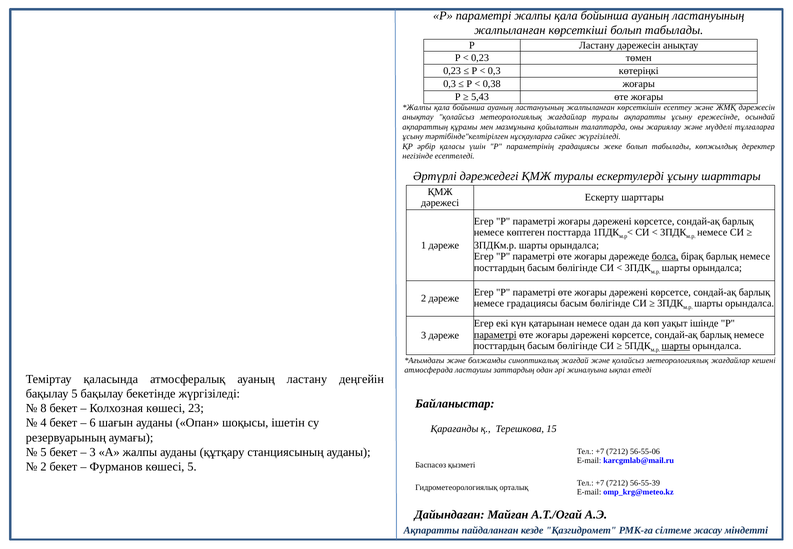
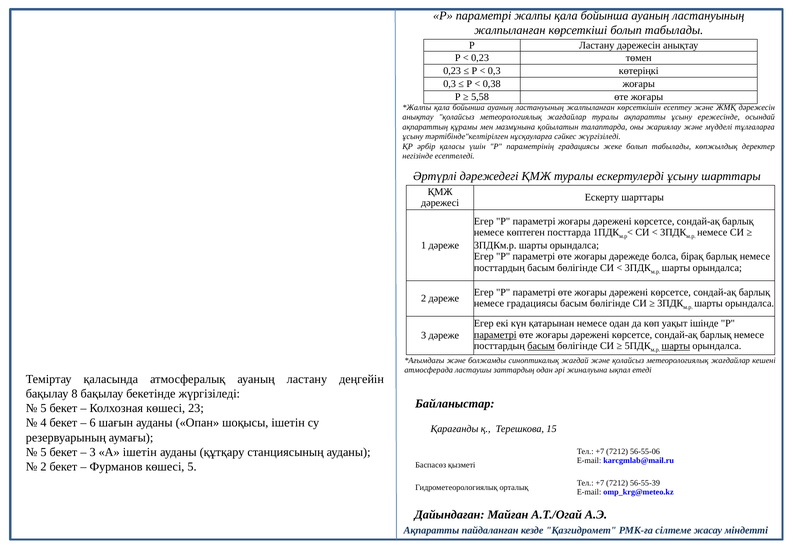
5,43: 5,43 -> 5,58 (480, 97)
болса underline: present -> none (665, 256)
басым underline: none -> present (541, 346)
бақылау 5: 5 -> 8 (75, 394)
8: 8 -> 5 (43, 408)
А жалпы: жалпы -> ішетін (140, 452)
